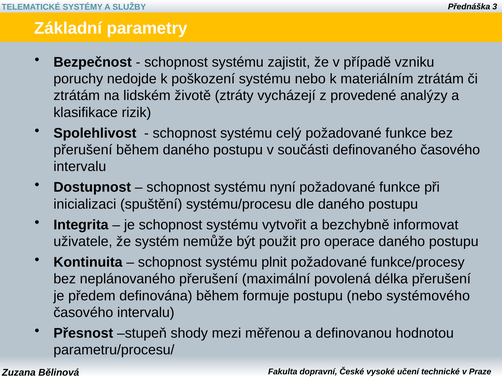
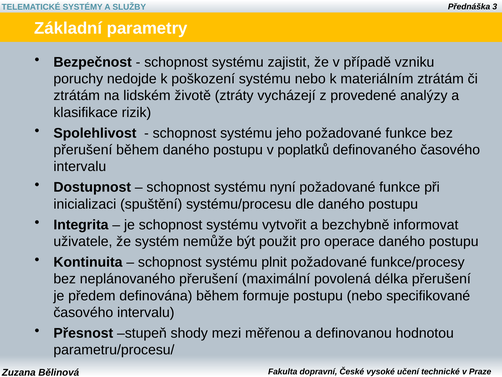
celý: celý -> jeho (289, 133)
součásti: součásti -> poplatků (303, 150)
systémového: systémového -> specifikované (428, 295)
